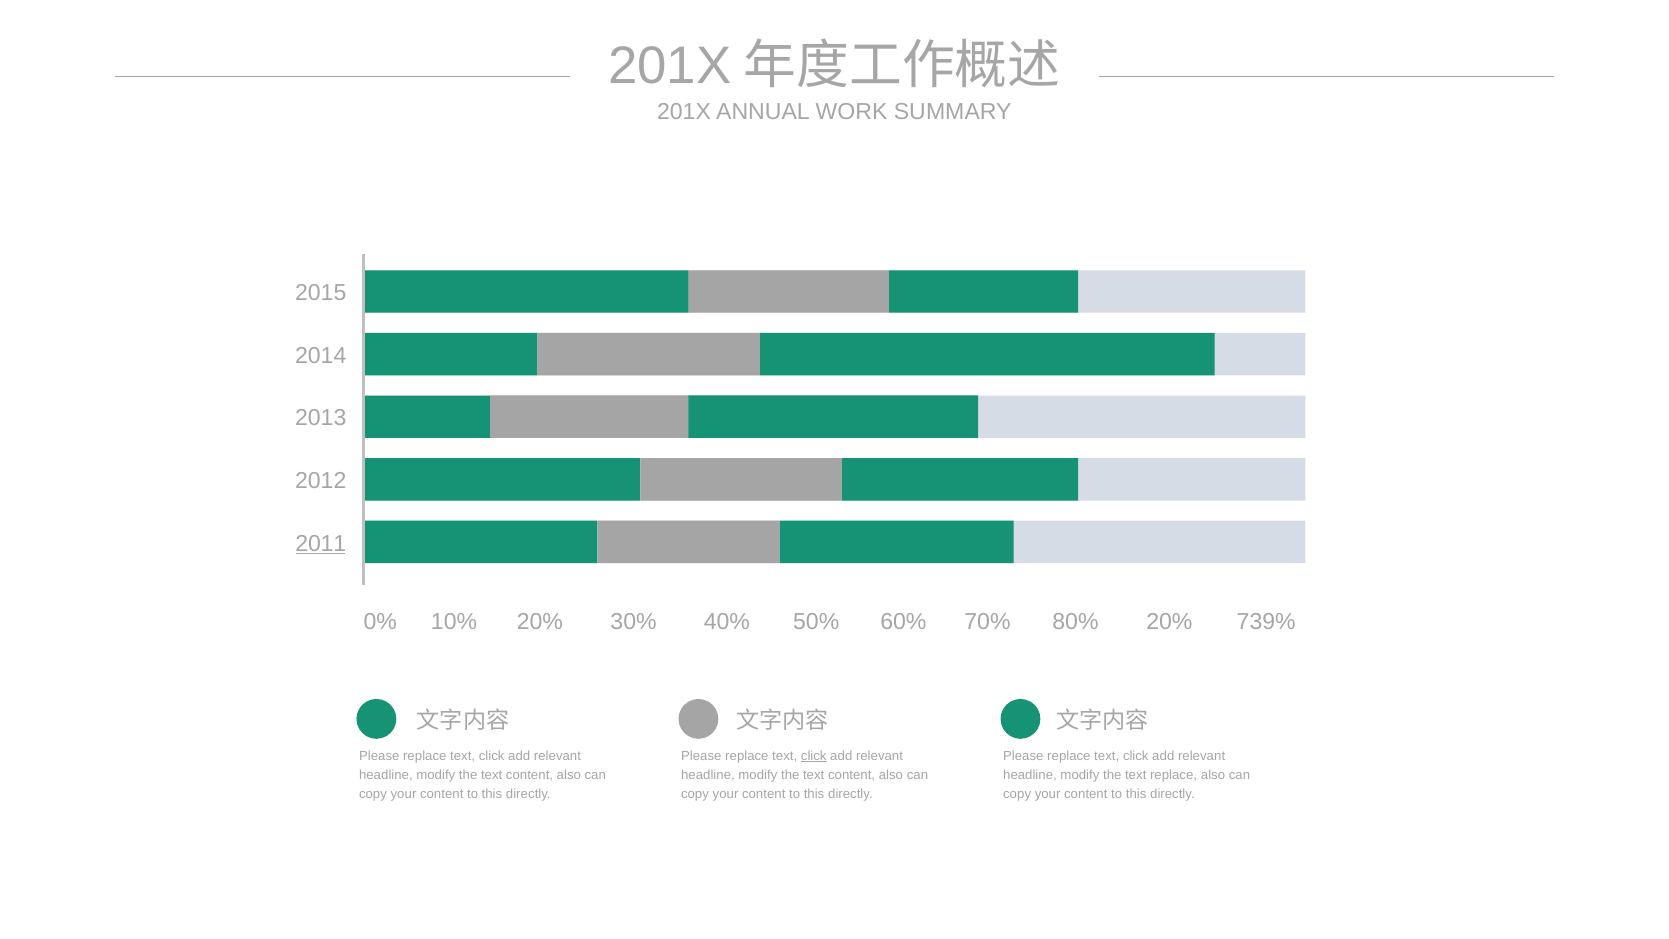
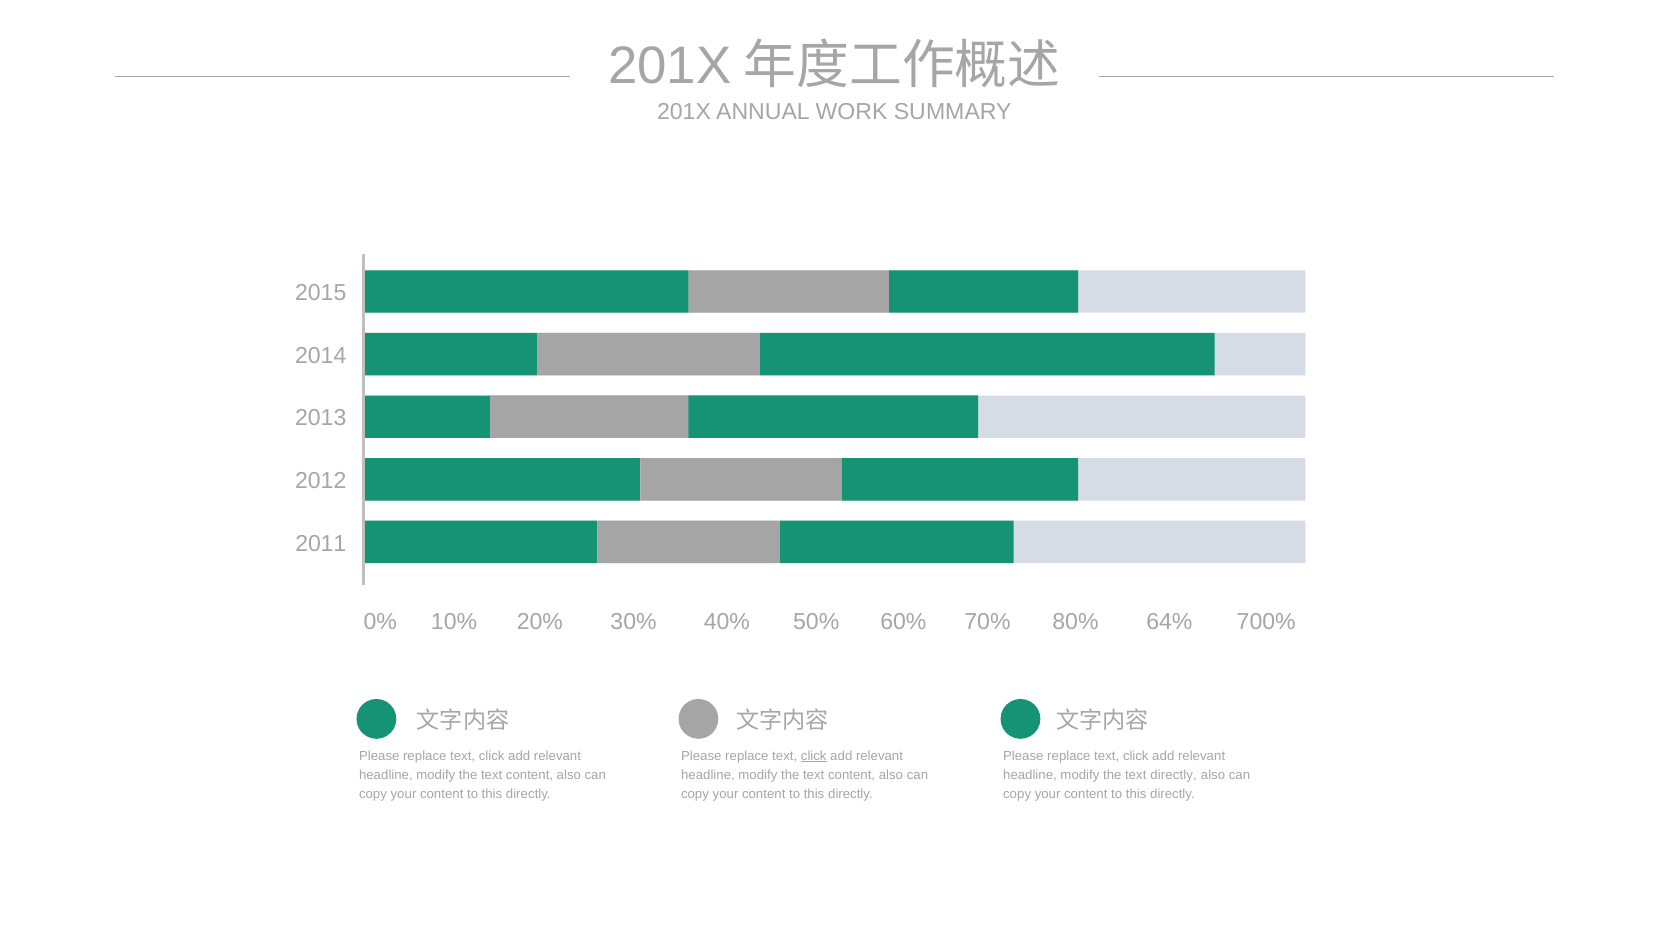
2011 underline: present -> none (321, 543)
80% 20%: 20% -> 64% (1169, 622)
739%: 739% -> 700% (1266, 622)
text replace: replace -> directly (1174, 775)
